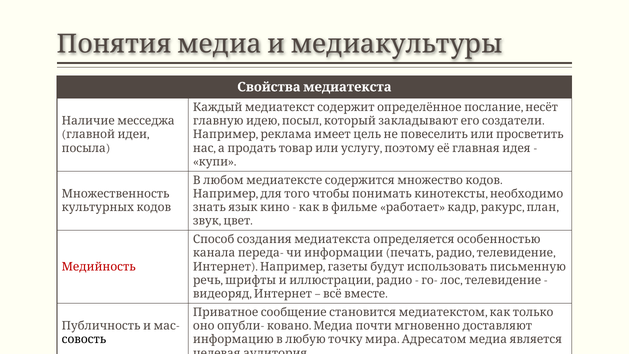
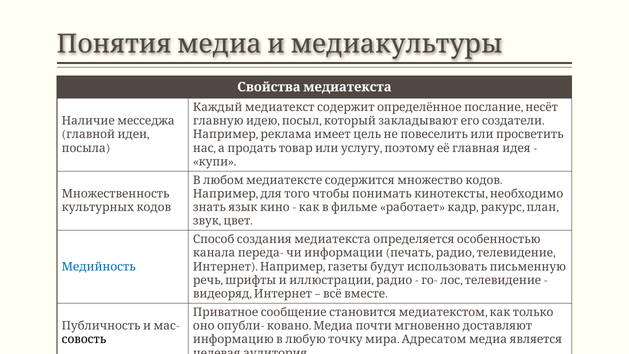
Медийность colour: red -> blue (99, 267)
